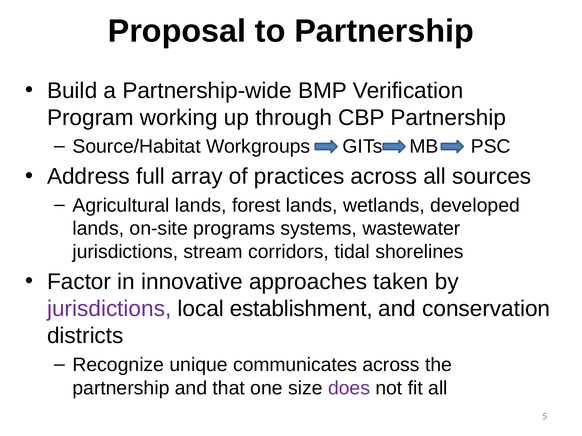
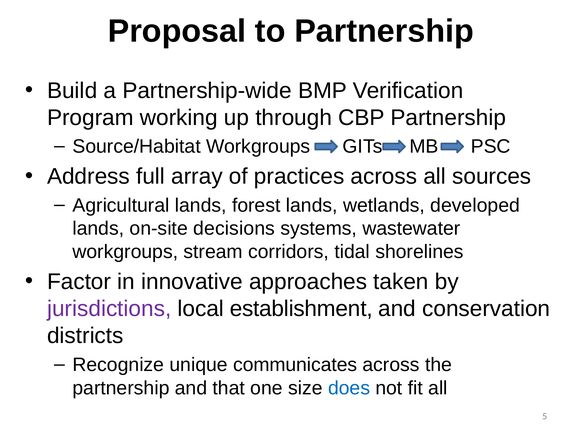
programs: programs -> decisions (234, 229)
jurisdictions: jurisdictions -> workgroups (125, 252)
does colour: purple -> blue (349, 388)
